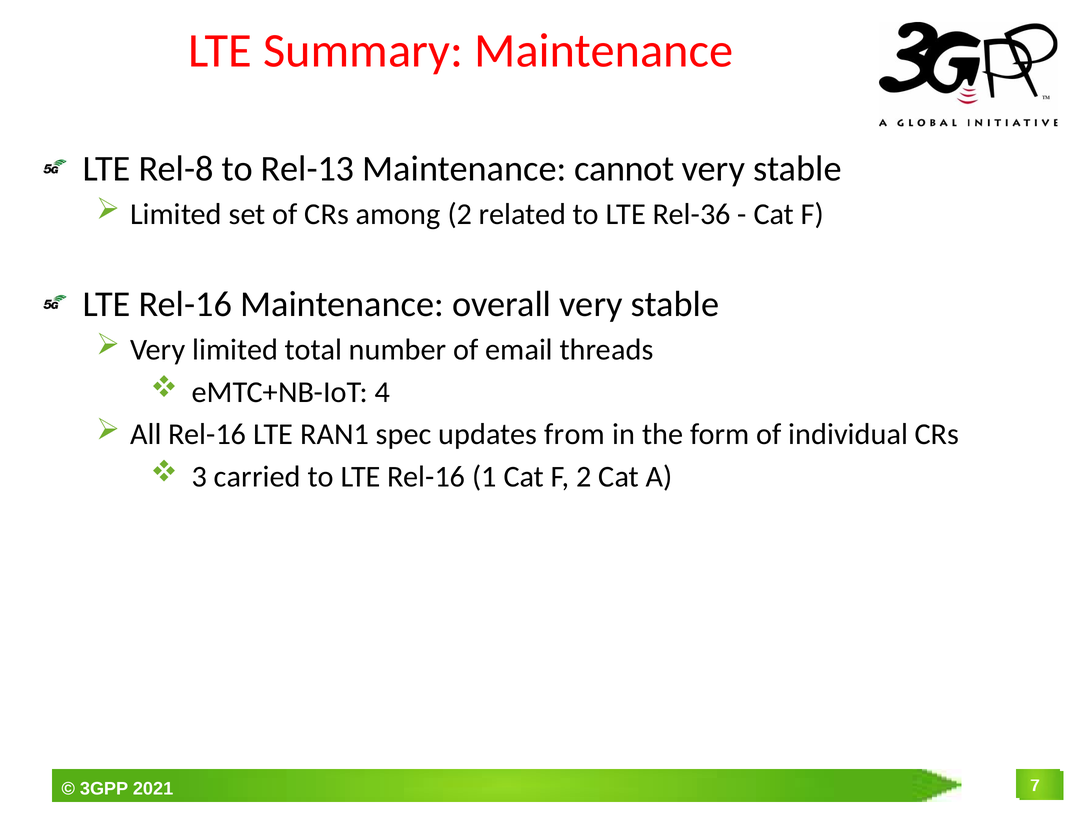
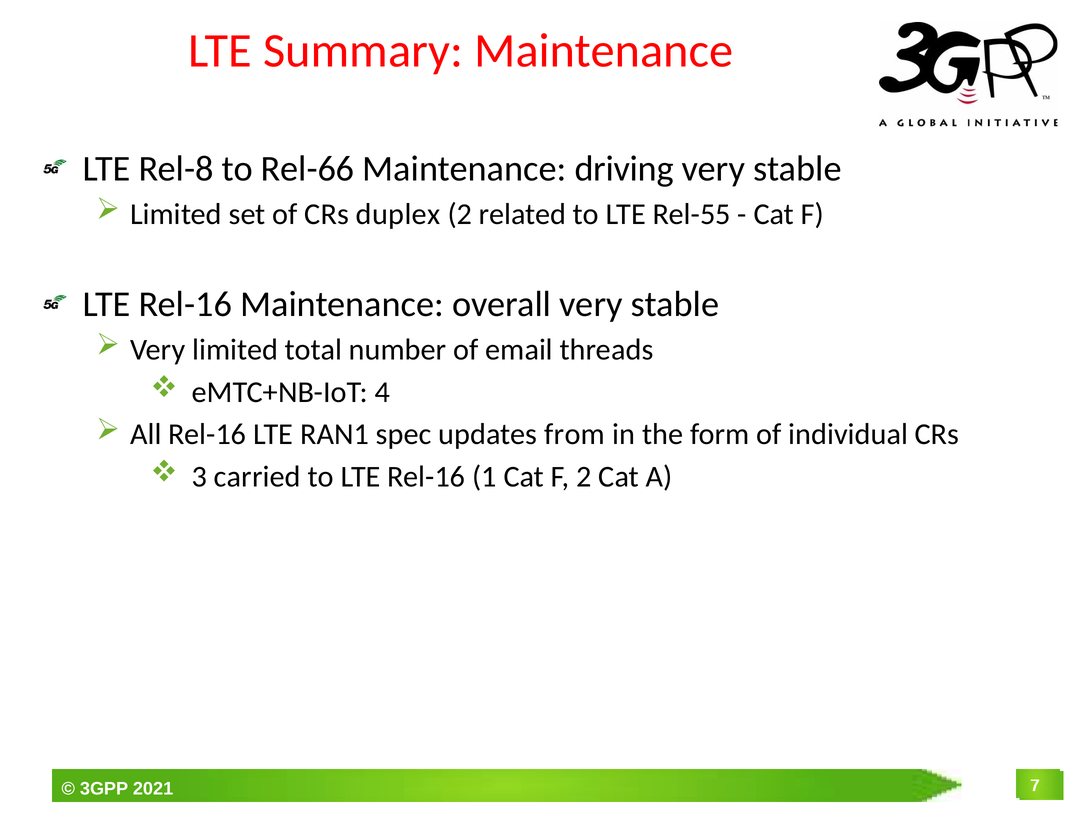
Rel-13: Rel-13 -> Rel-66 (308, 169)
cannot: cannot -> driving (624, 169)
among: among -> duplex (398, 214)
Rel-36: Rel-36 -> Rel-55 (692, 214)
